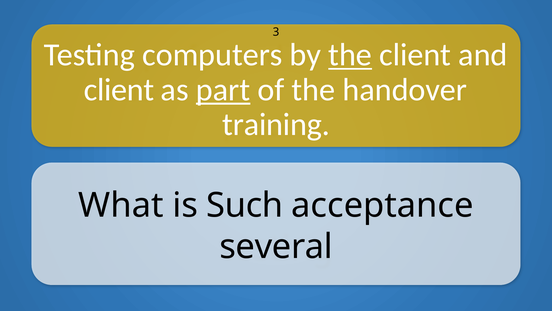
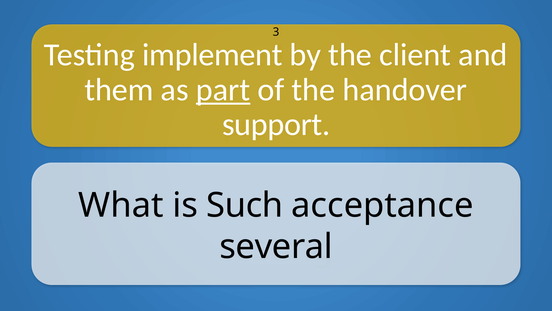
computers: computers -> implement (212, 55)
the underline: present -> none (350, 55)
client: client -> them (119, 90)
training: training -> support (276, 124)
